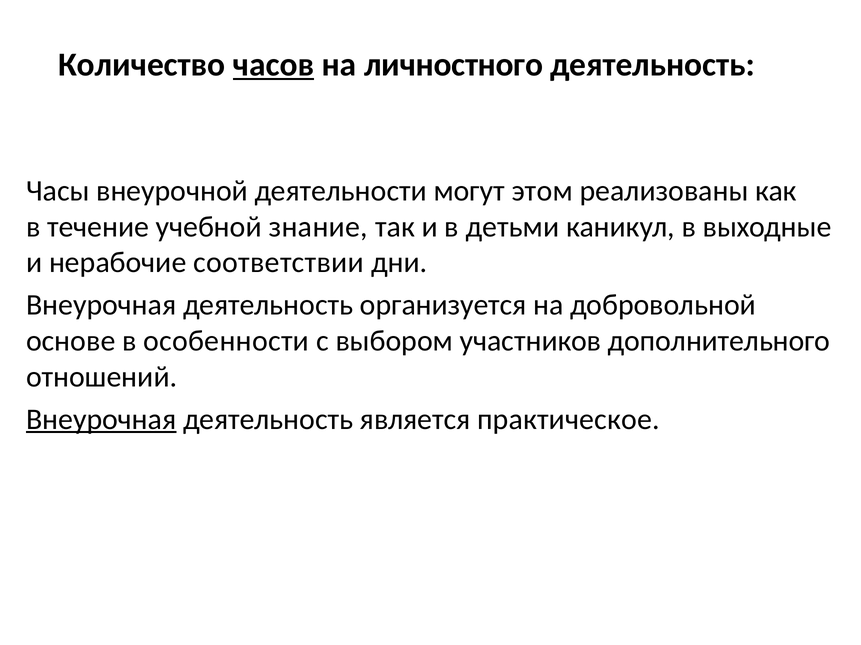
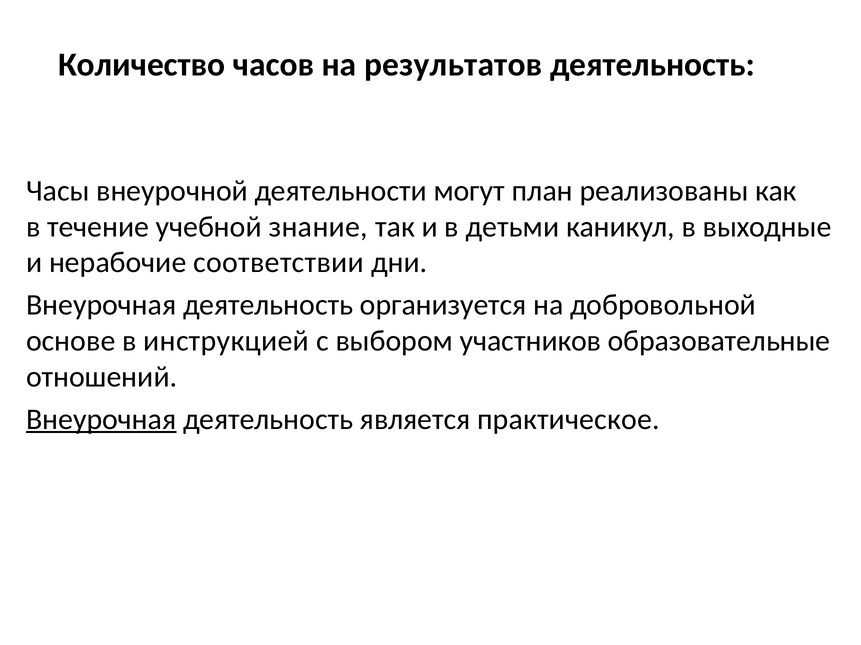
часов underline: present -> none (274, 65)
личностного: личностного -> результатов (453, 65)
этом: этом -> план (542, 191)
особенности: особенности -> инструкцией (226, 341)
дополнительного: дополнительного -> образовательные (719, 341)
